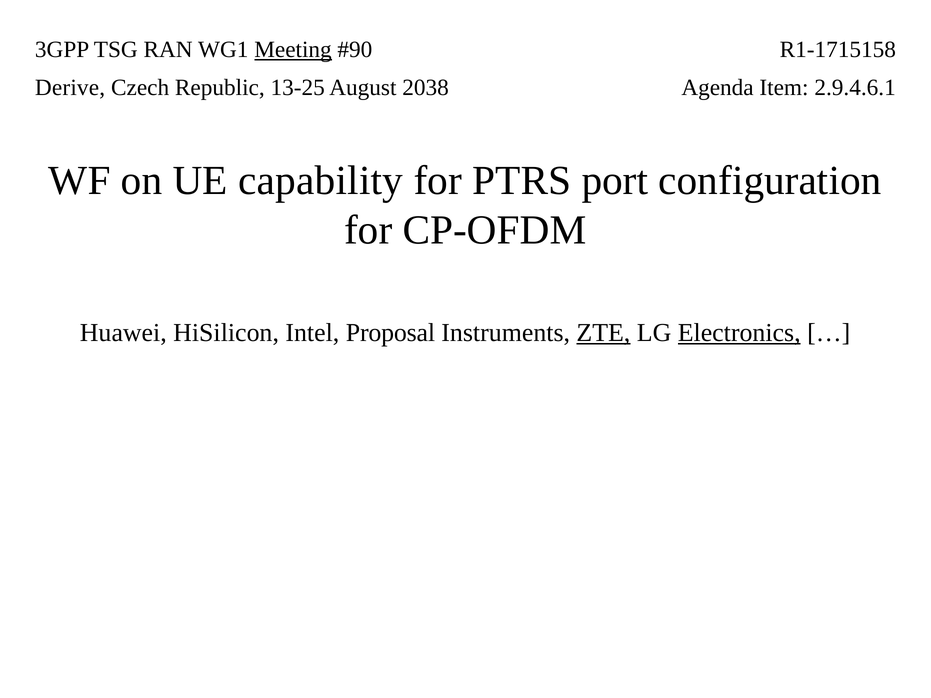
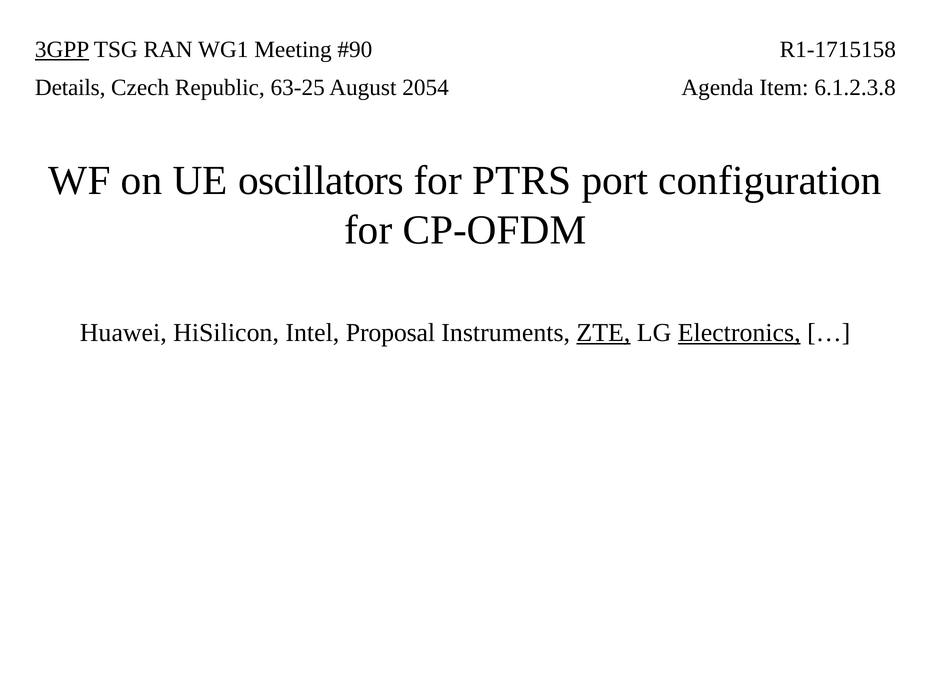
3GPP underline: none -> present (62, 50)
Meeting underline: present -> none (293, 50)
Derive: Derive -> Details (70, 87)
13-25: 13-25 -> 63-25 (298, 87)
2038: 2038 -> 2054 (426, 87)
2.9.4.6.1: 2.9.4.6.1 -> 6.1.2.3.8 (855, 87)
capability: capability -> oscillators (321, 181)
